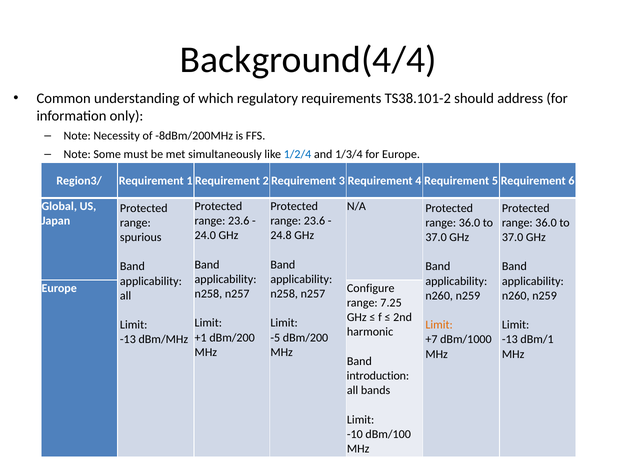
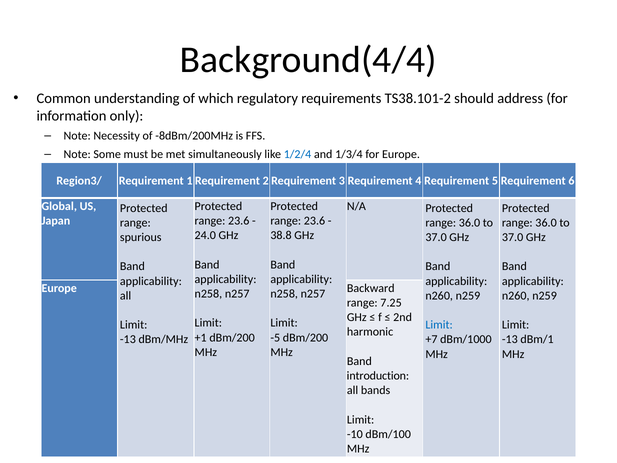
24.8: 24.8 -> 38.8 (281, 235)
Configure: Configure -> Backward (371, 288)
Limit colour: orange -> blue (439, 325)
